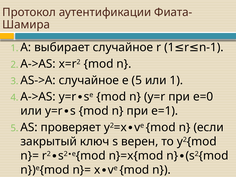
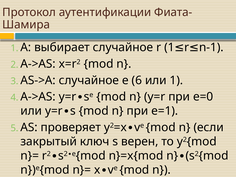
е 5: 5 -> 6 (137, 80)
